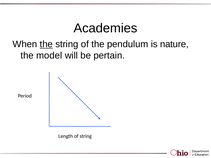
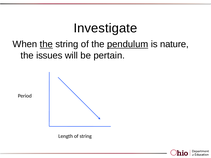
Academies: Academies -> Investigate (105, 28)
pendulum underline: none -> present (128, 44)
model: model -> issues (49, 56)
